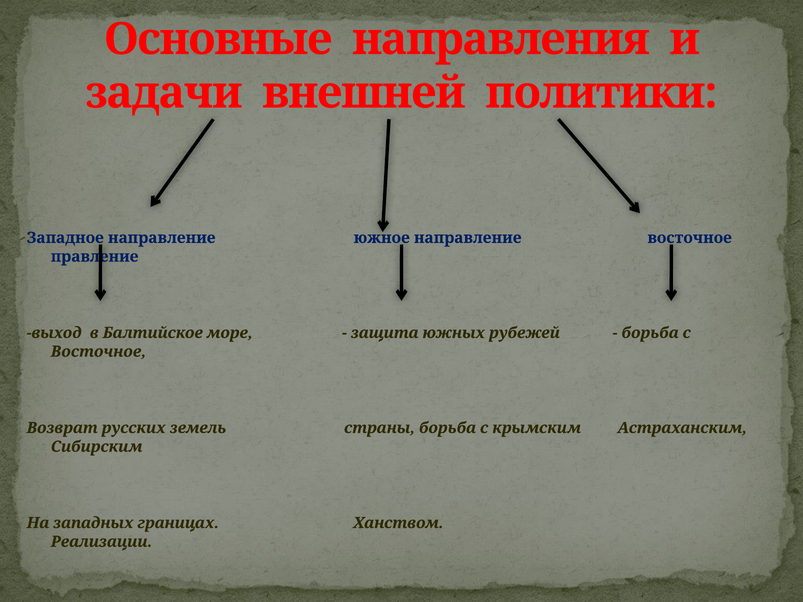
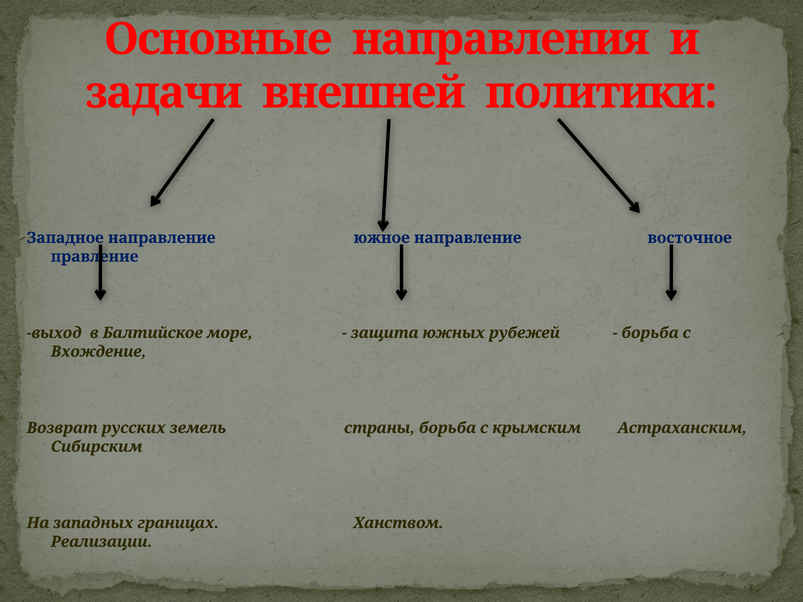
Восточное: Восточное -> Вхождение (99, 352)
